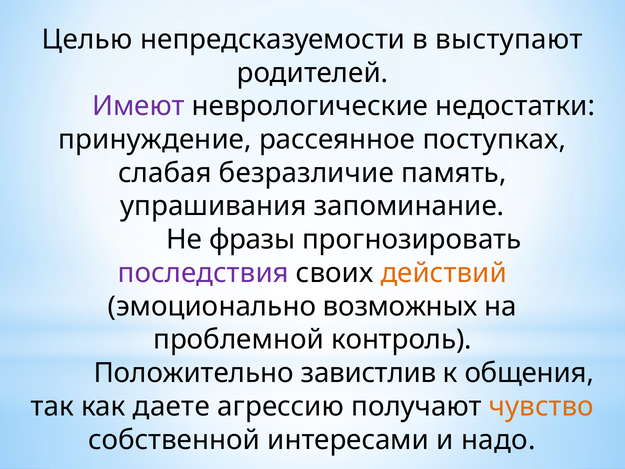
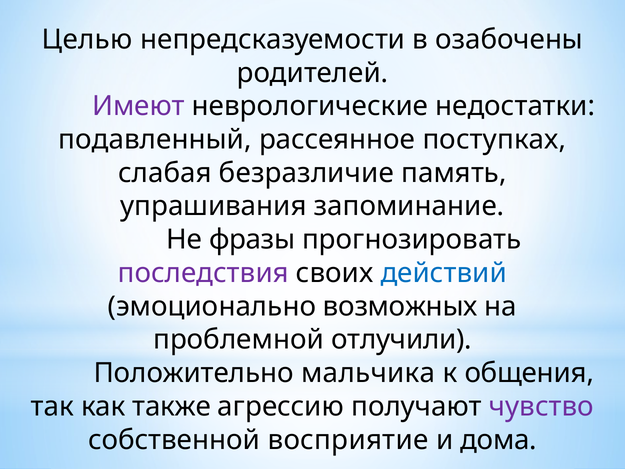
выступают: выступают -> озабочены (509, 40)
принуждение: принуждение -> подавленный (155, 140)
действий colour: orange -> blue (444, 273)
контроль: контроль -> отлучили (401, 340)
завистлив: завистлив -> мальчика (368, 373)
даете: даете -> также (172, 406)
чувство colour: orange -> purple (541, 406)
интересами: интересами -> восприятие (348, 440)
надо: надо -> дома (499, 440)
